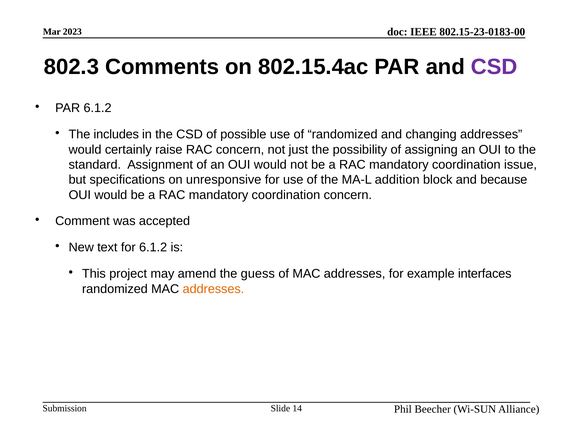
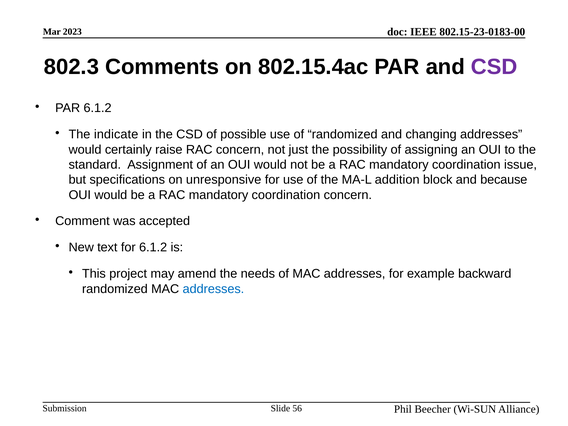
includes: includes -> indicate (116, 134)
guess: guess -> needs (258, 274)
interfaces: interfaces -> backward (485, 274)
addresses colour: orange -> blue (213, 289)
14: 14 -> 56 (297, 409)
